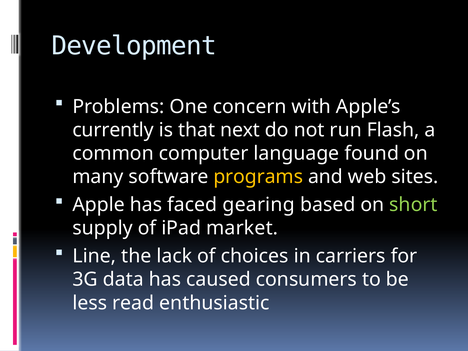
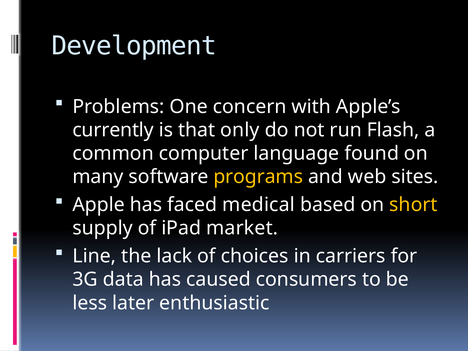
next: next -> only (240, 130)
gearing: gearing -> medical (259, 205)
short colour: light green -> yellow (413, 205)
read: read -> later (133, 303)
